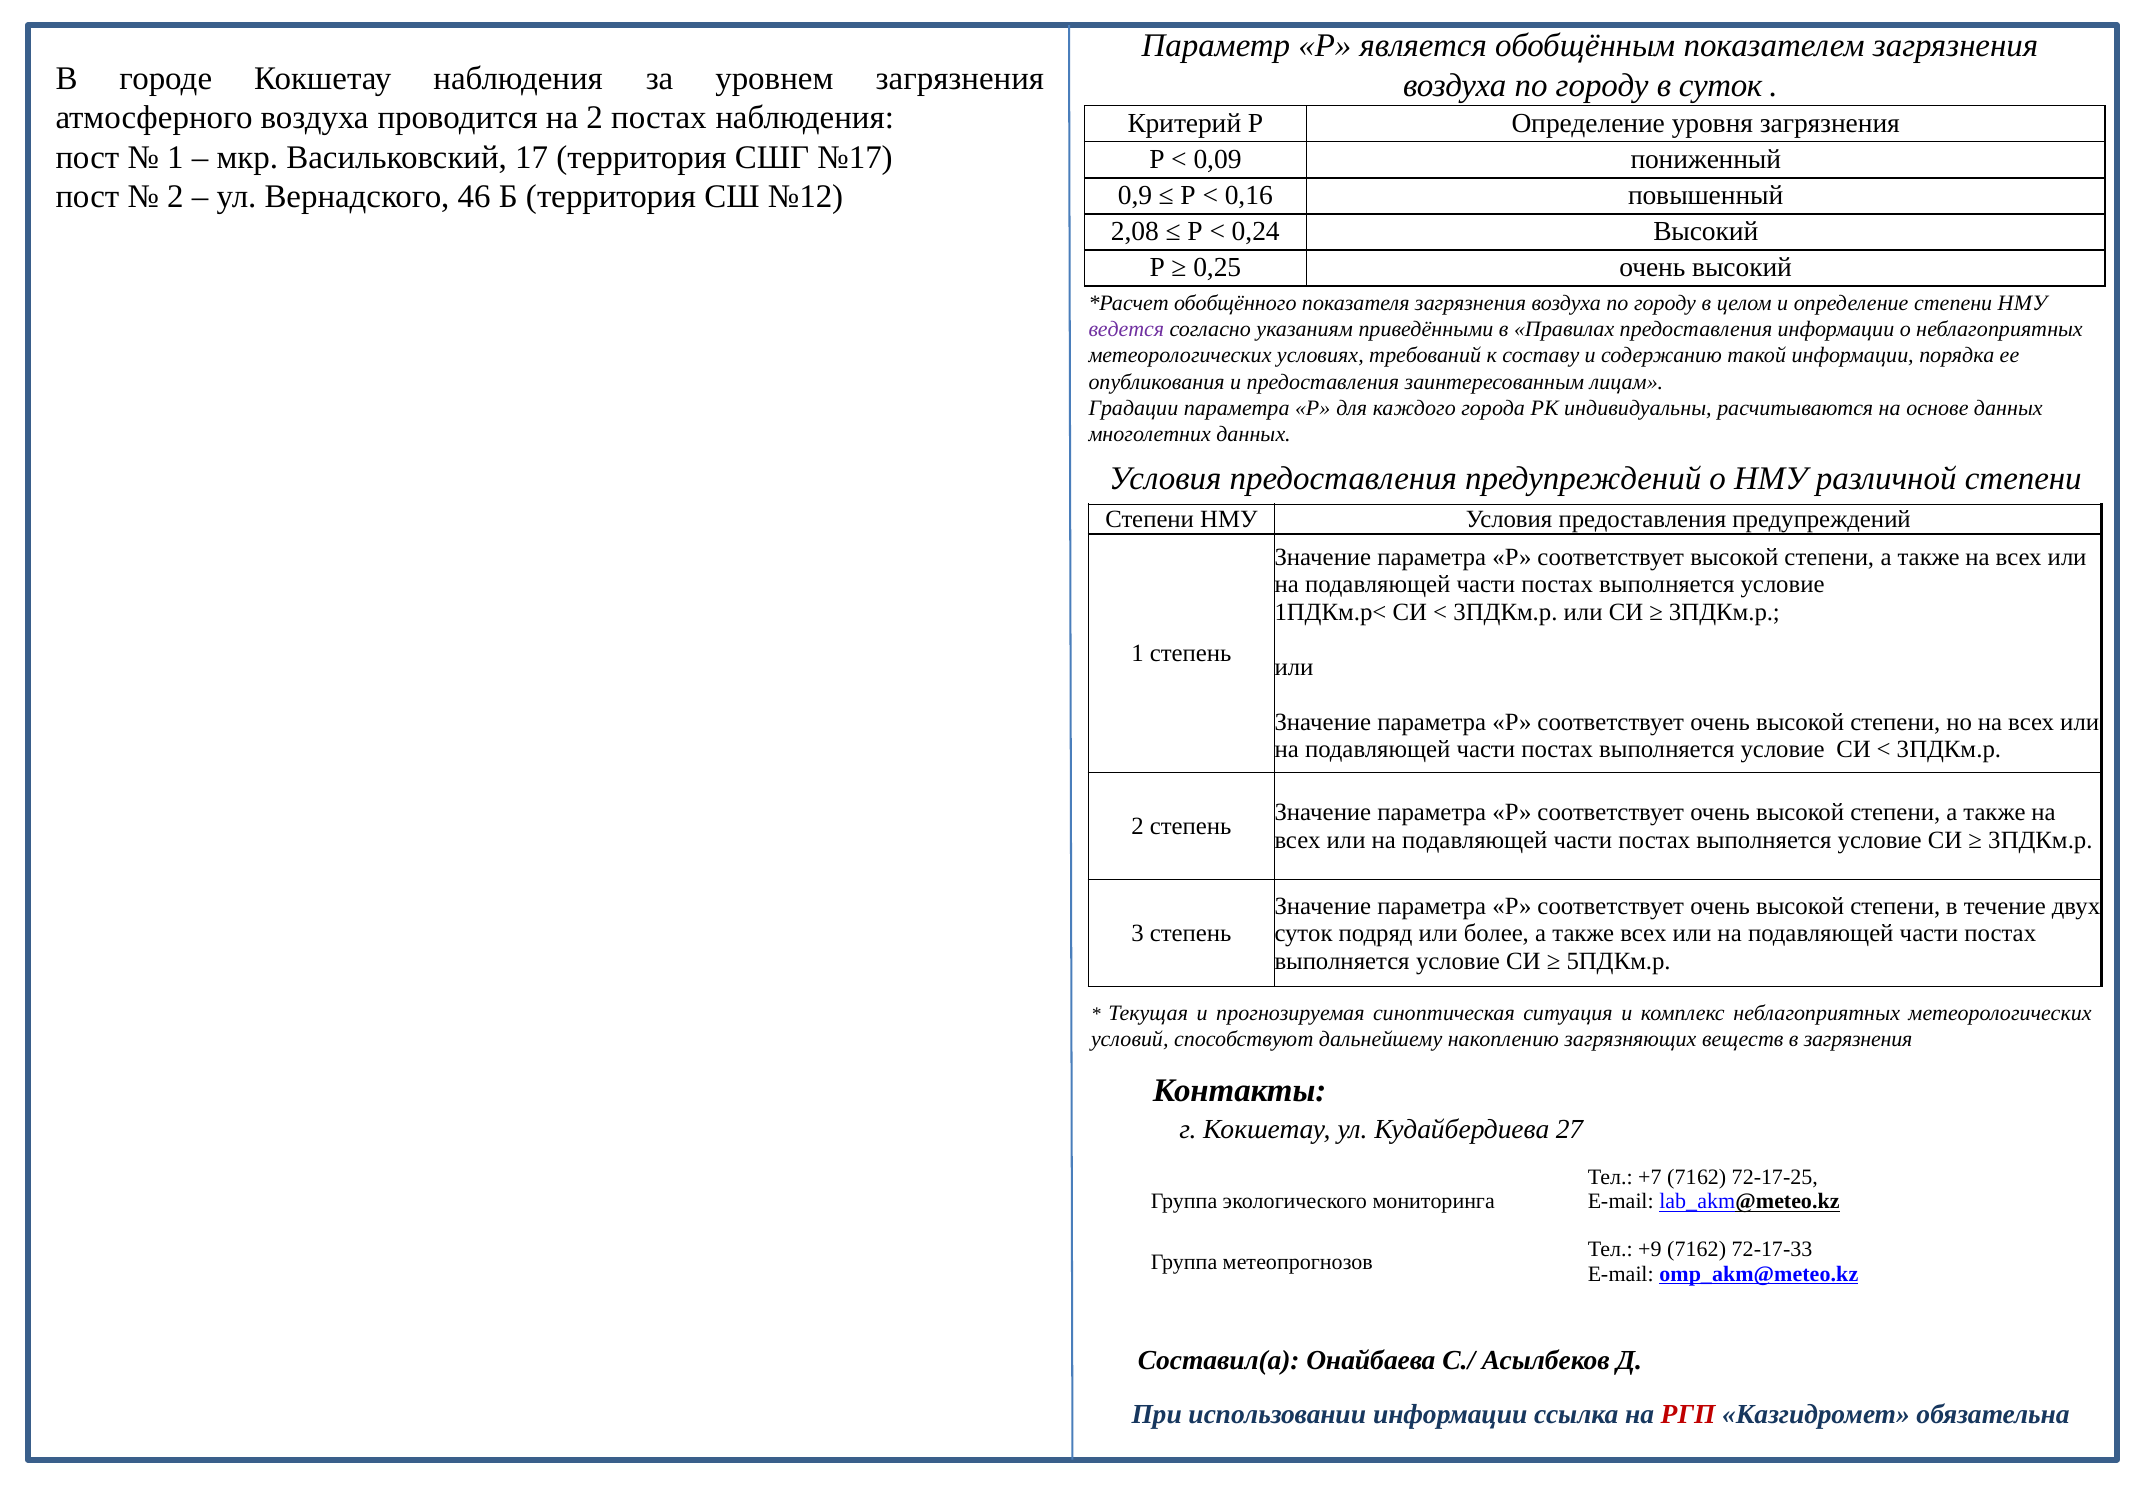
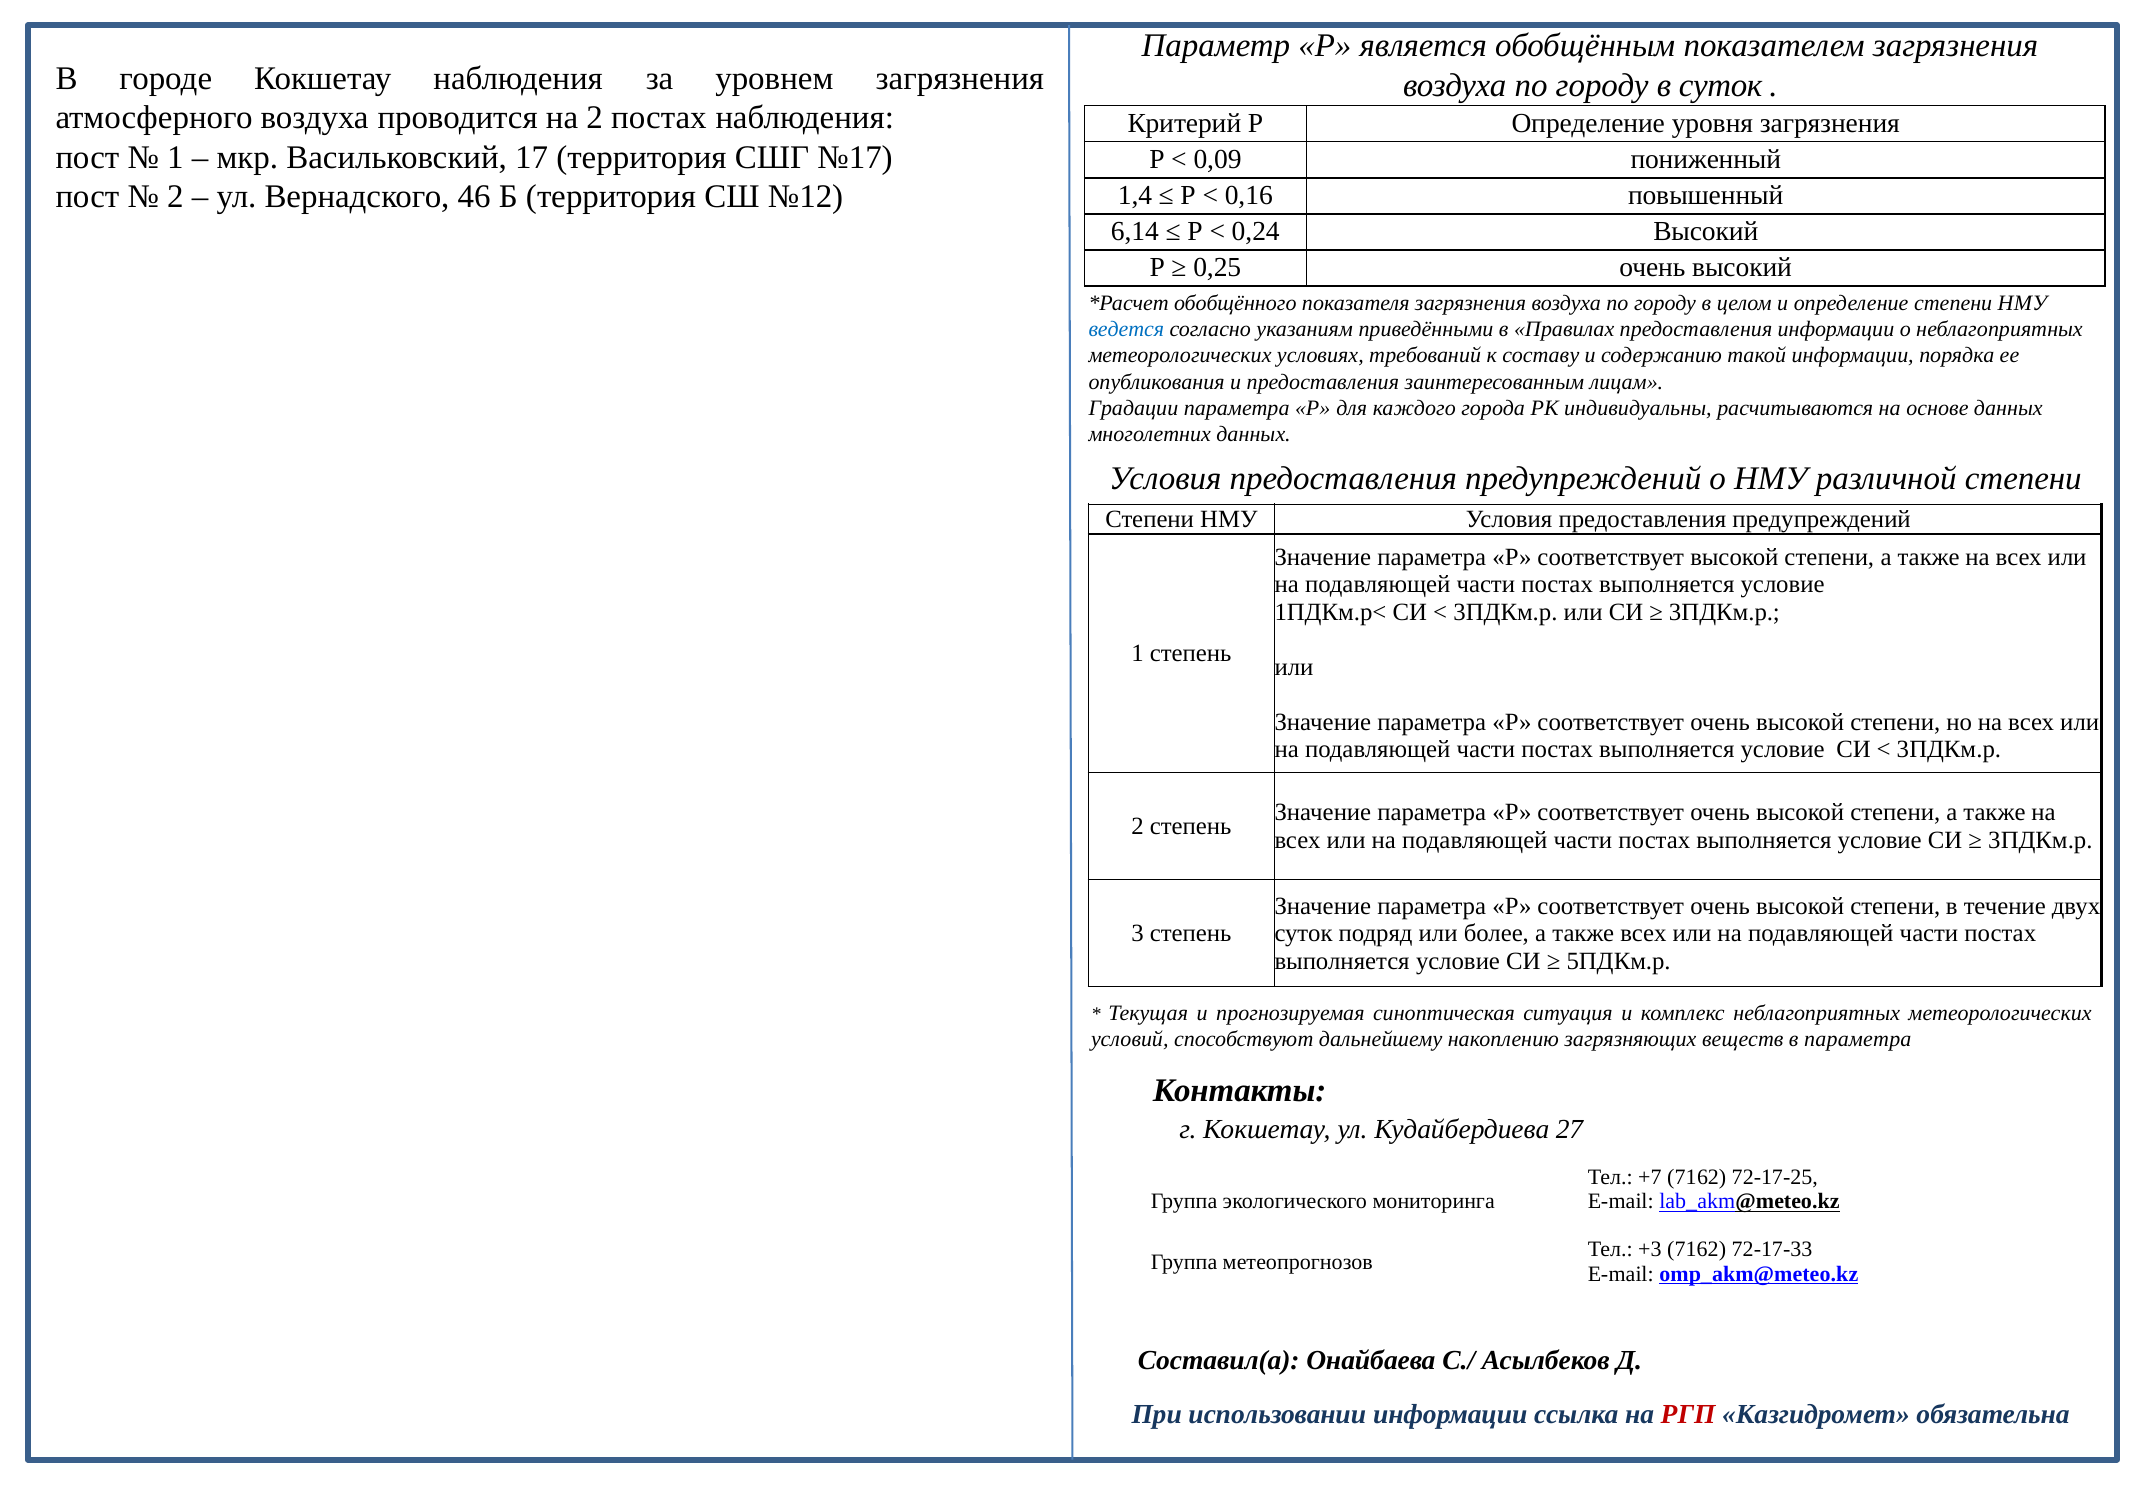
0,9: 0,9 -> 1,4 (1135, 195)
2,08: 2,08 -> 6,14 (1135, 231)
ведется colour: purple -> blue (1126, 329)
в загрязнения: загрязнения -> параметра (1858, 1040)
+9: +9 -> +3 (1650, 1250)
